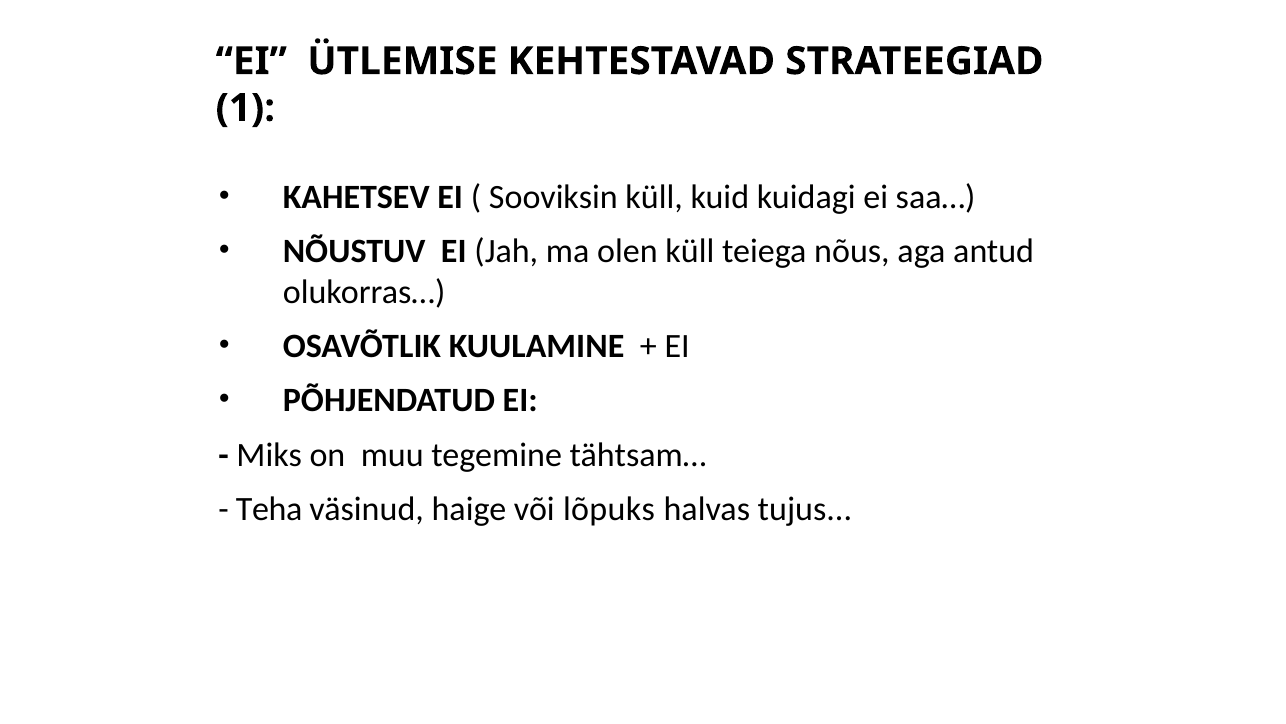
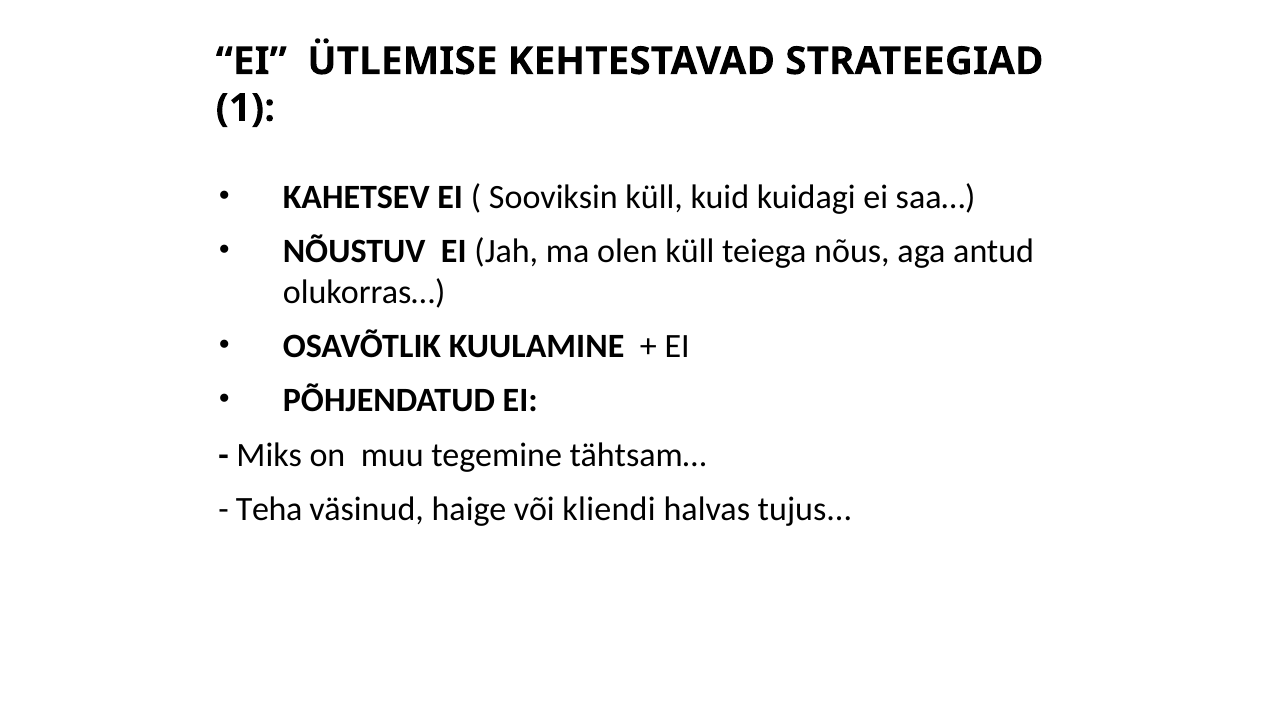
lõpuks: lõpuks -> kliendi (609, 509)
